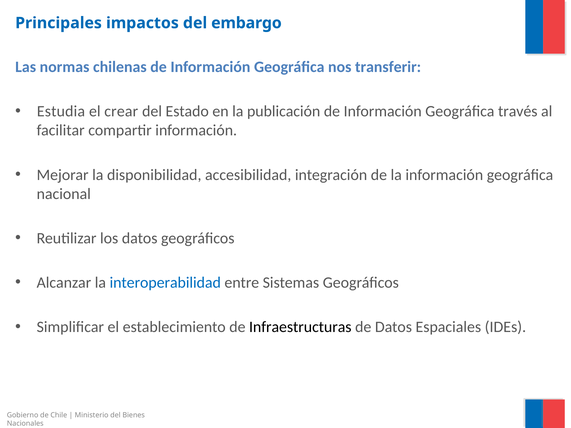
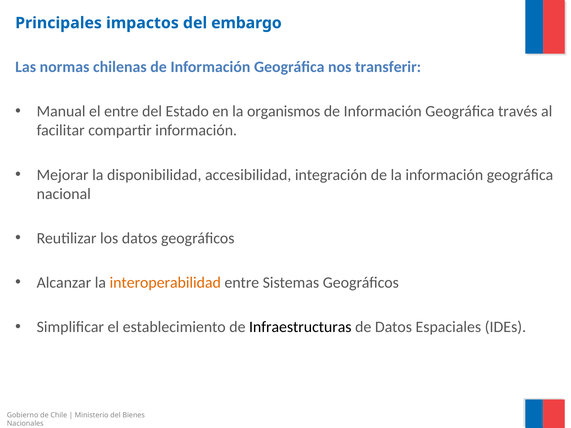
Estudia: Estudia -> Manual (61, 111)
el crear: crear -> entre (121, 111)
publicación: publicación -> organismos (284, 111)
interoperabilidad colour: blue -> orange (165, 283)
